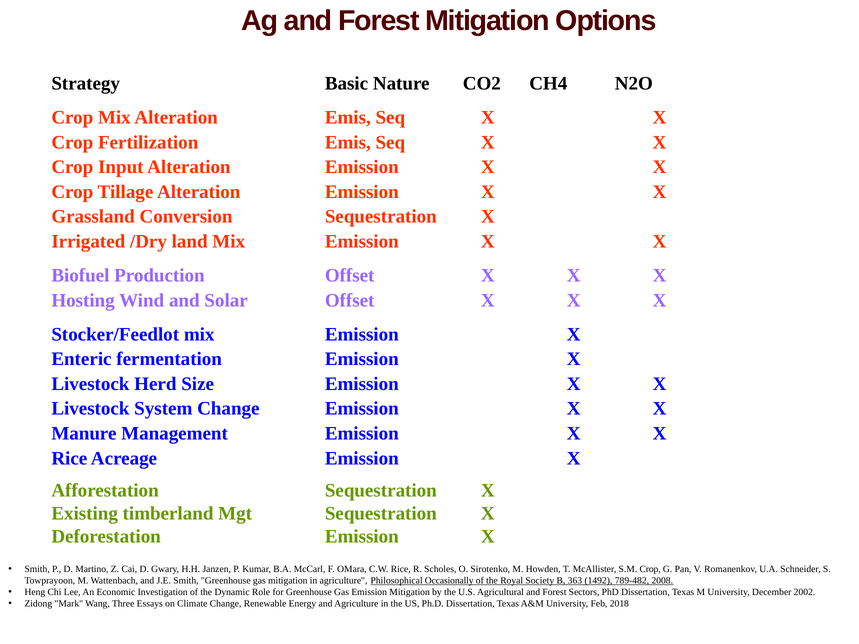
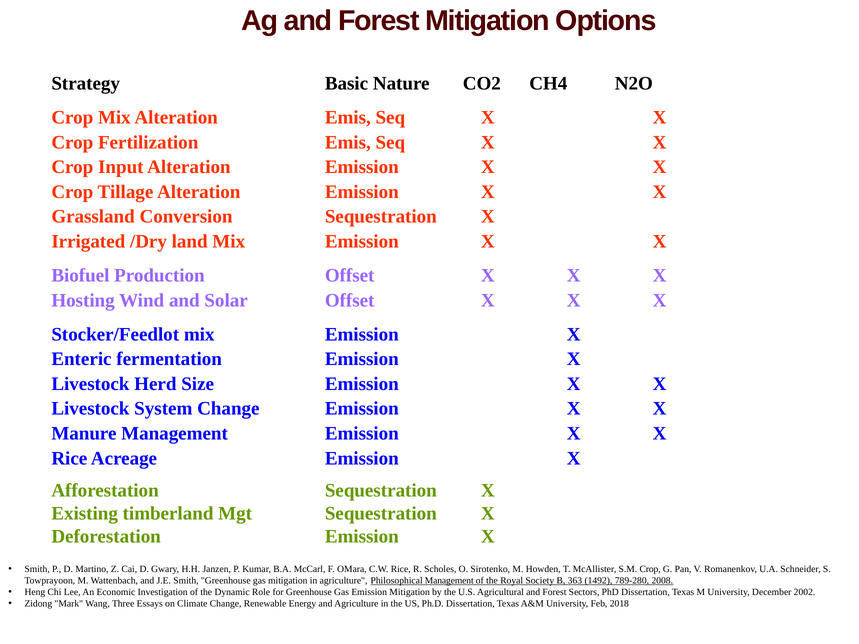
Philosophical Occasionally: Occasionally -> Management (449, 581)
789-482: 789-482 -> 789-280 (632, 581)
